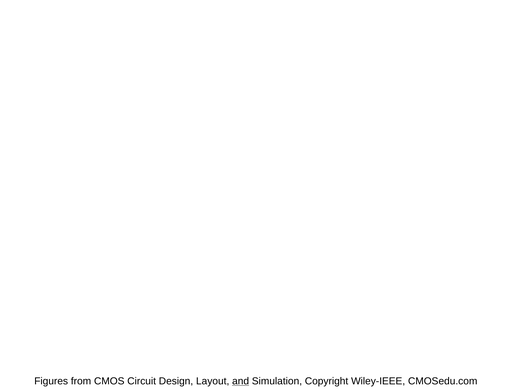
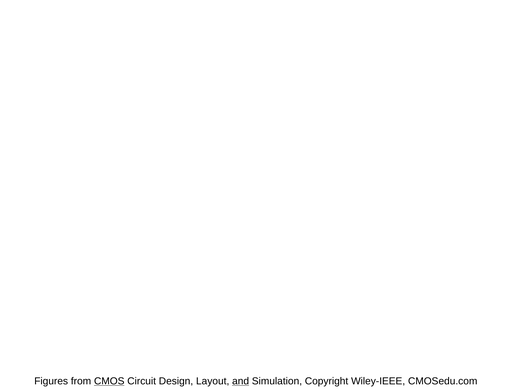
CMOS underline: none -> present (109, 382)
